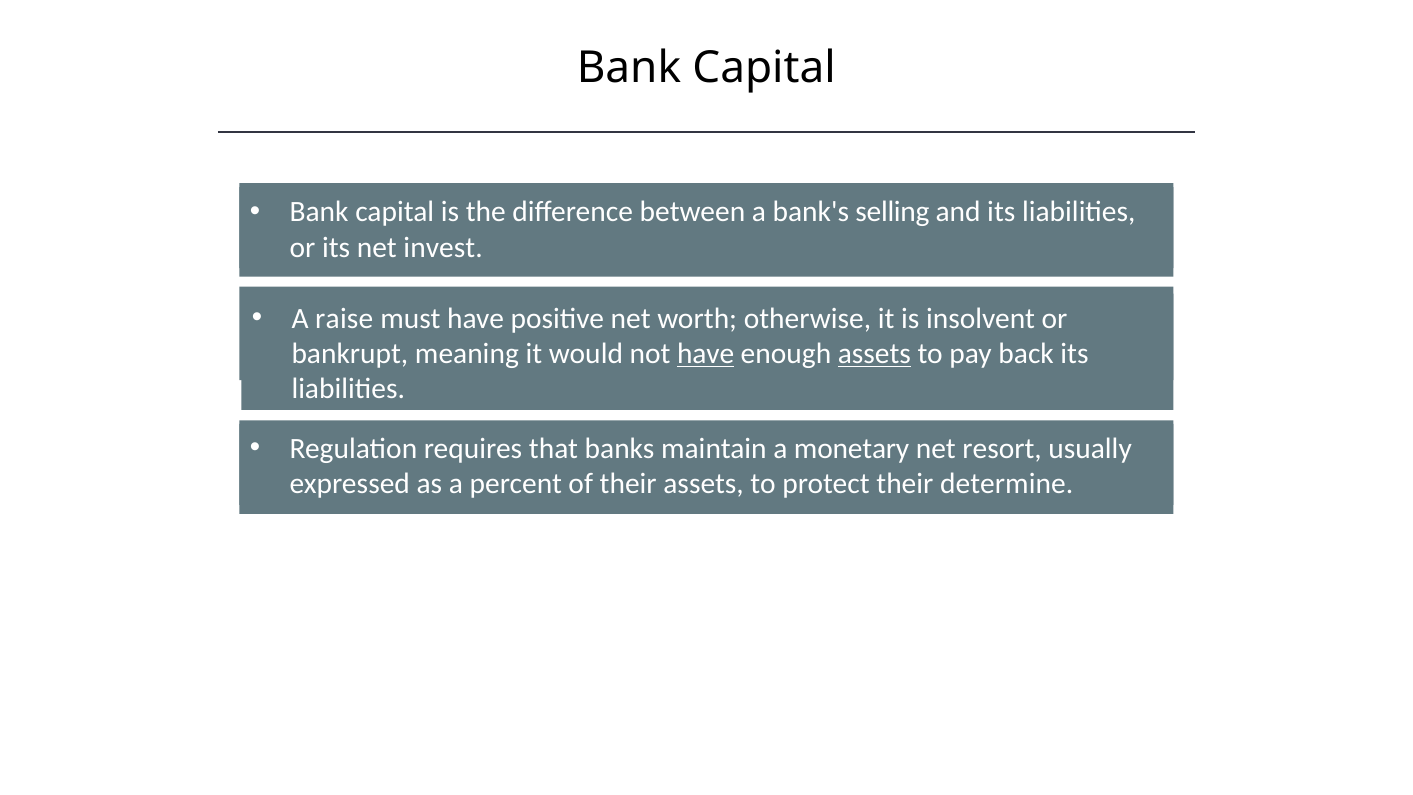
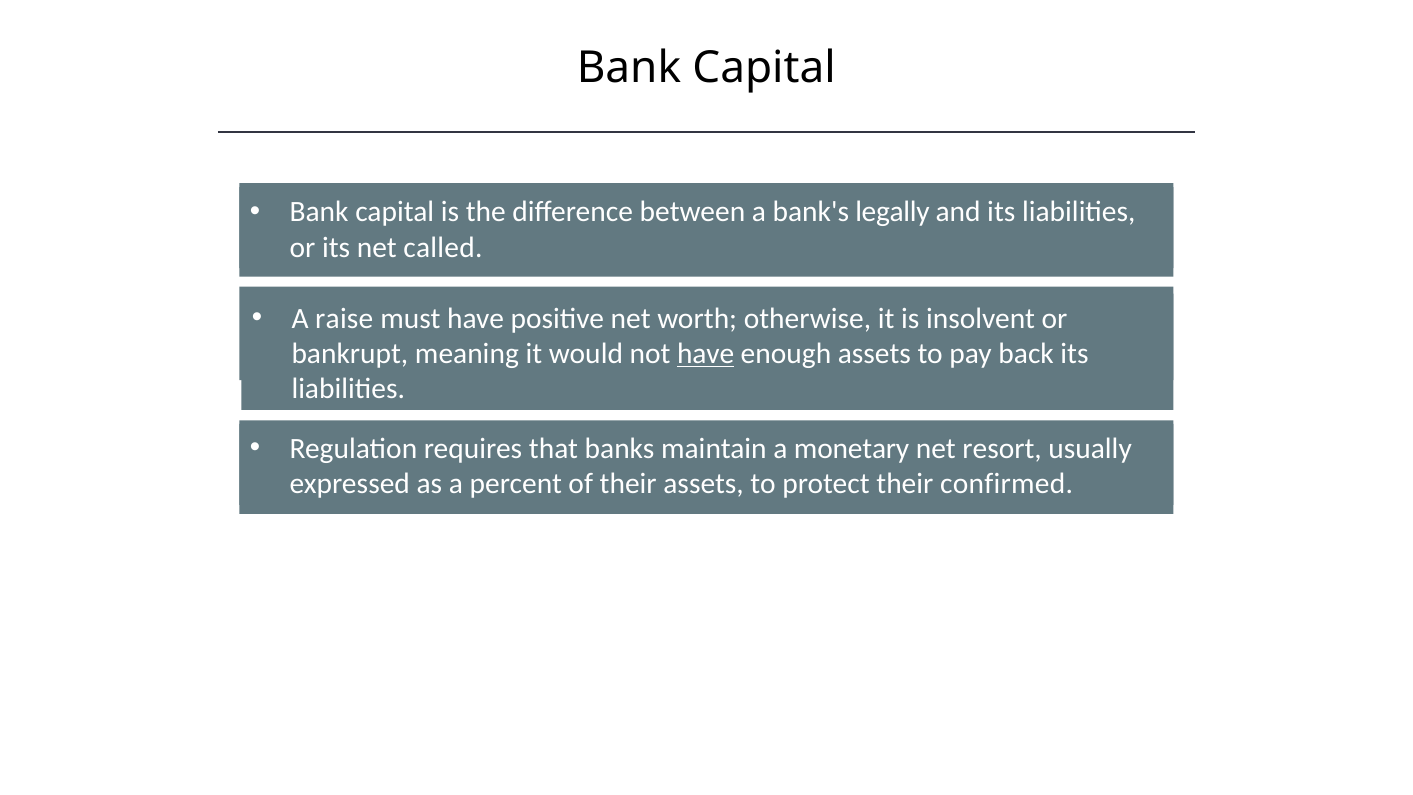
selling: selling -> legally (892, 212)
invest: invest -> called (443, 247)
assets underline: present -> none (874, 354)
determine: determine -> confirmed (1007, 484)
